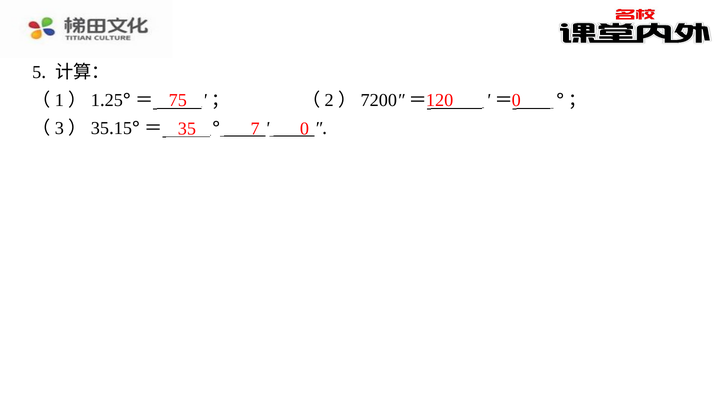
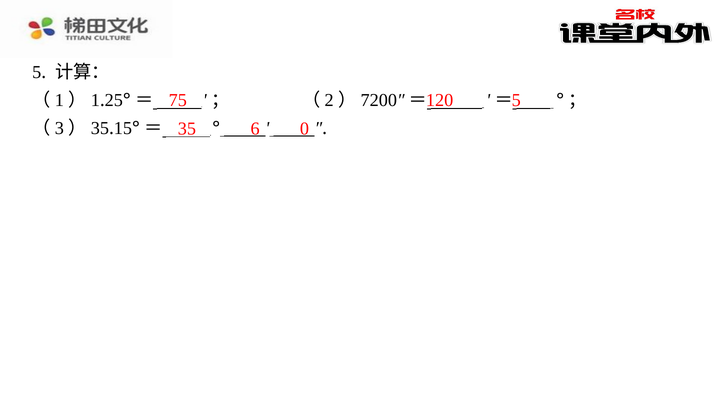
120 0: 0 -> 5 (516, 101)
7: 7 -> 6 (255, 129)
